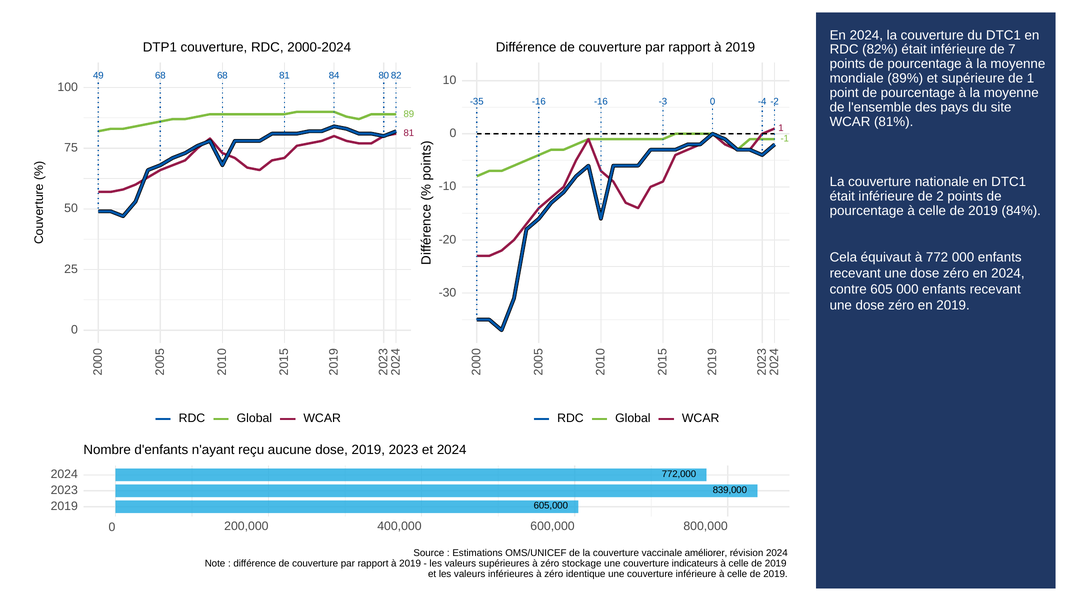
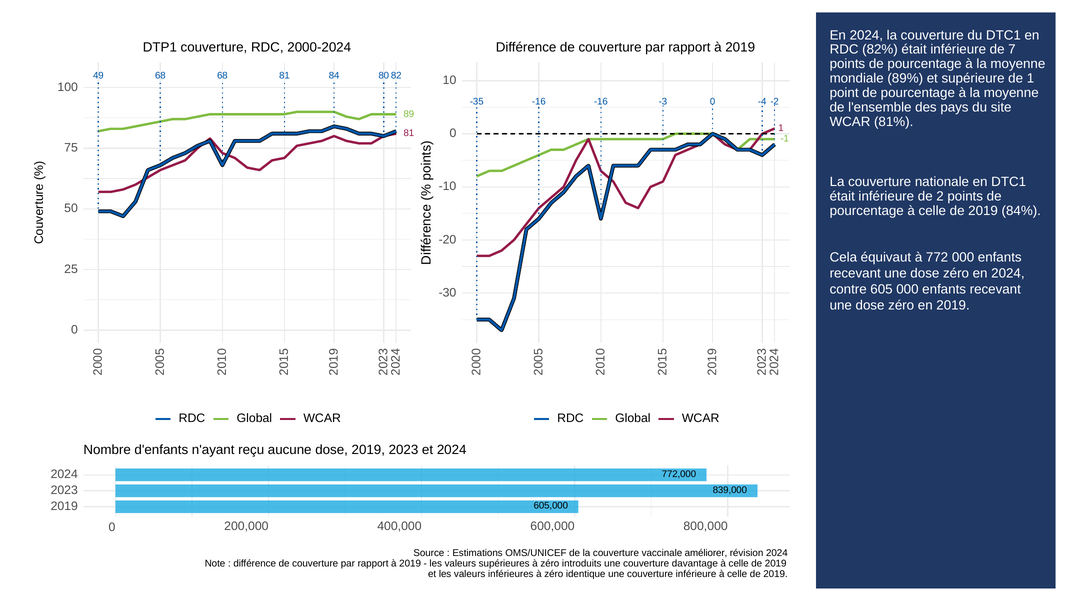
stockage: stockage -> introduits (582, 564)
indicateurs: indicateurs -> davantage (695, 564)
